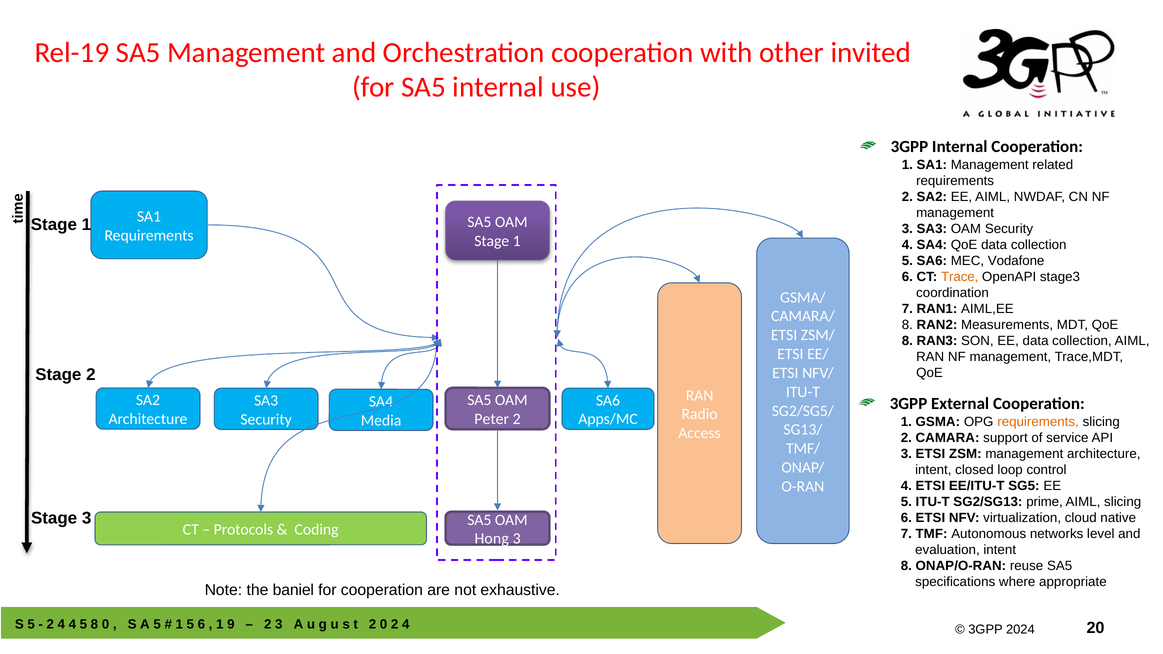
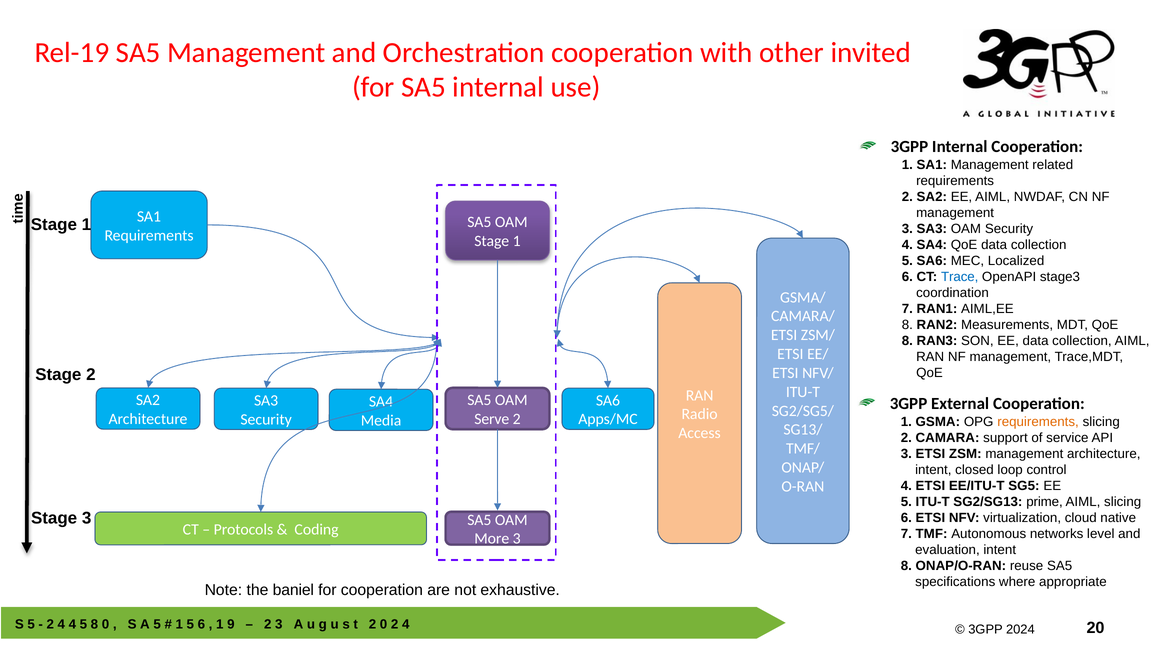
Vodafone: Vodafone -> Localized (1016, 261)
Trace colour: orange -> blue (960, 277)
Peter: Peter -> Serve (492, 419)
Hong: Hong -> More (492, 539)
